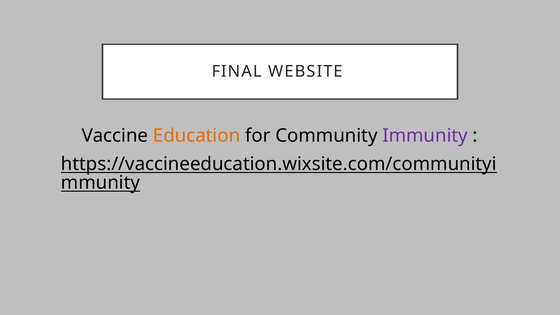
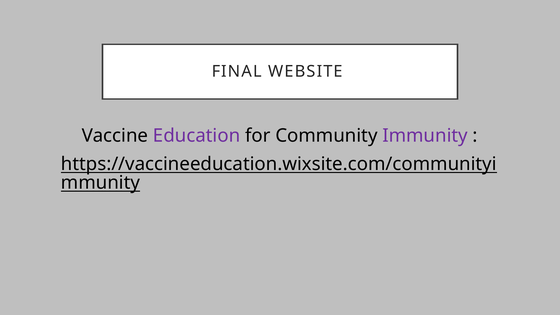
Education colour: orange -> purple (197, 136)
